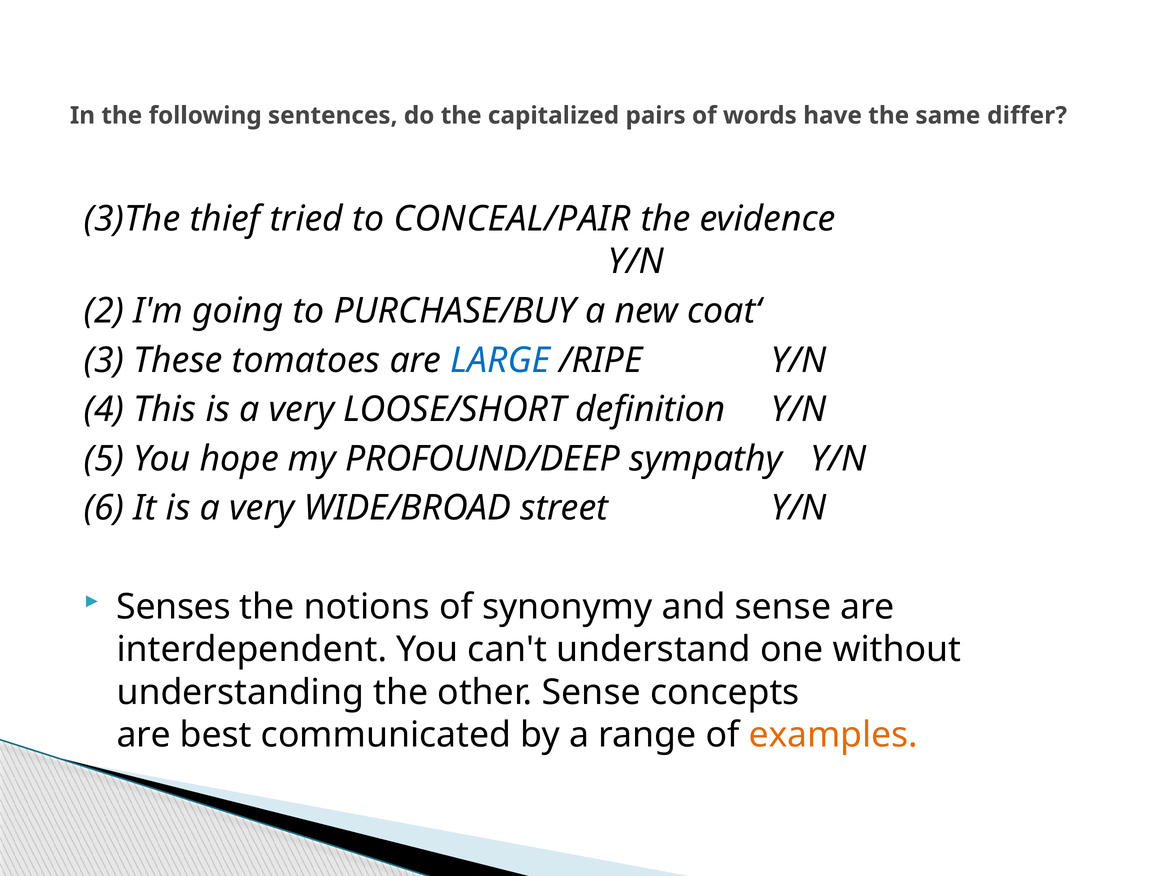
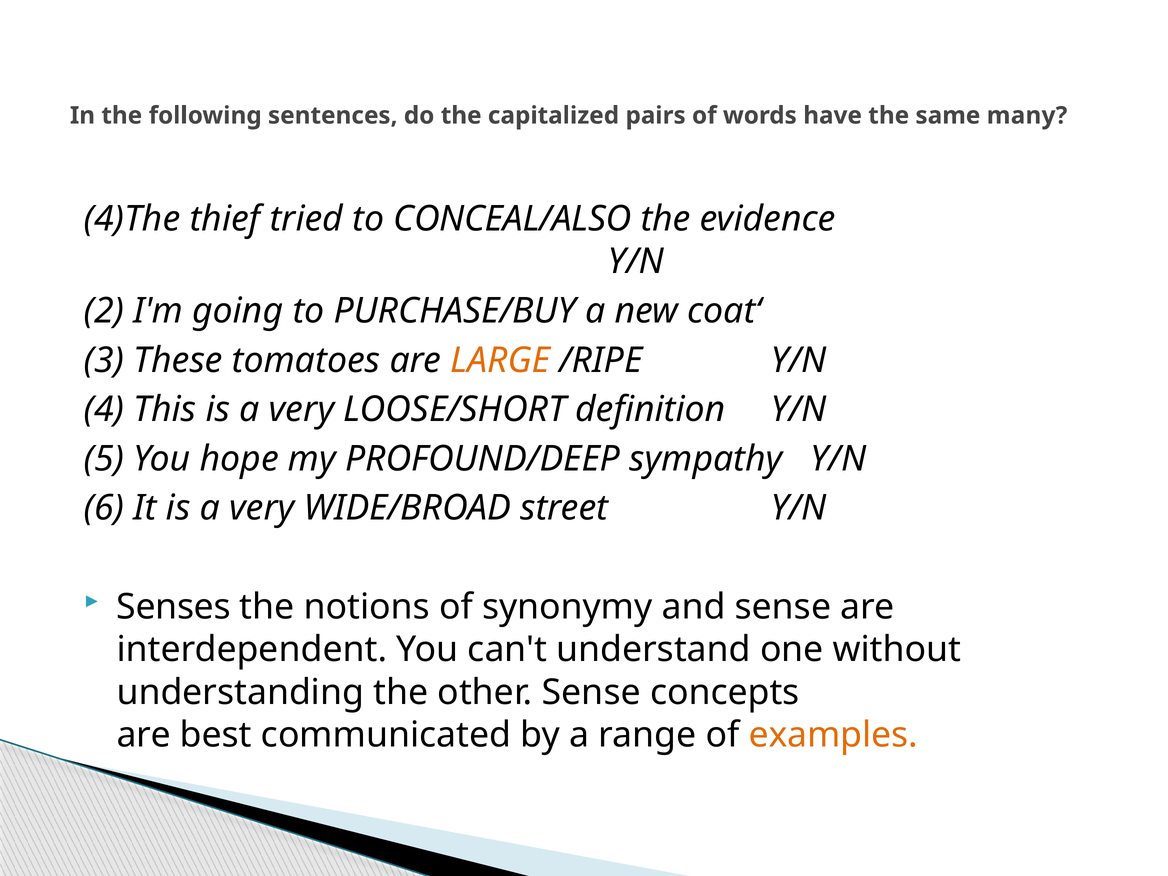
differ: differ -> many (1027, 116)
3)The: 3)The -> 4)The (132, 219)
CONCEAL/PAIR: CONCEAL/PAIR -> CONCEAL/ALSO (513, 219)
LARGE colour: blue -> orange (500, 360)
